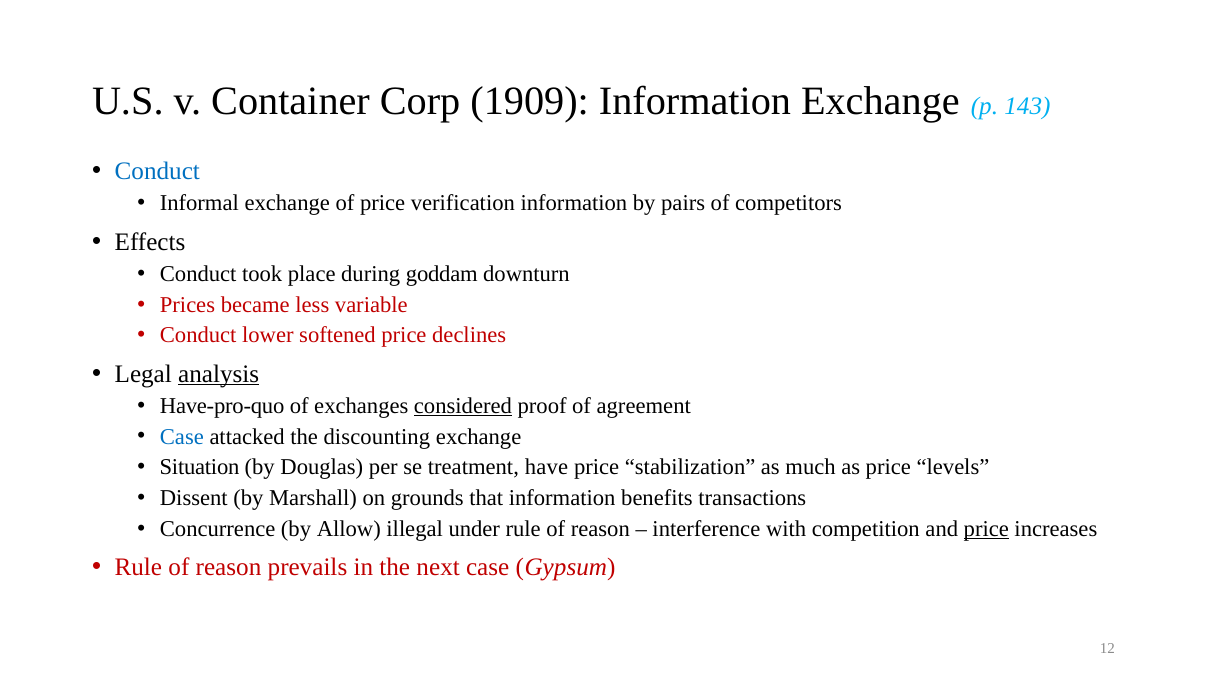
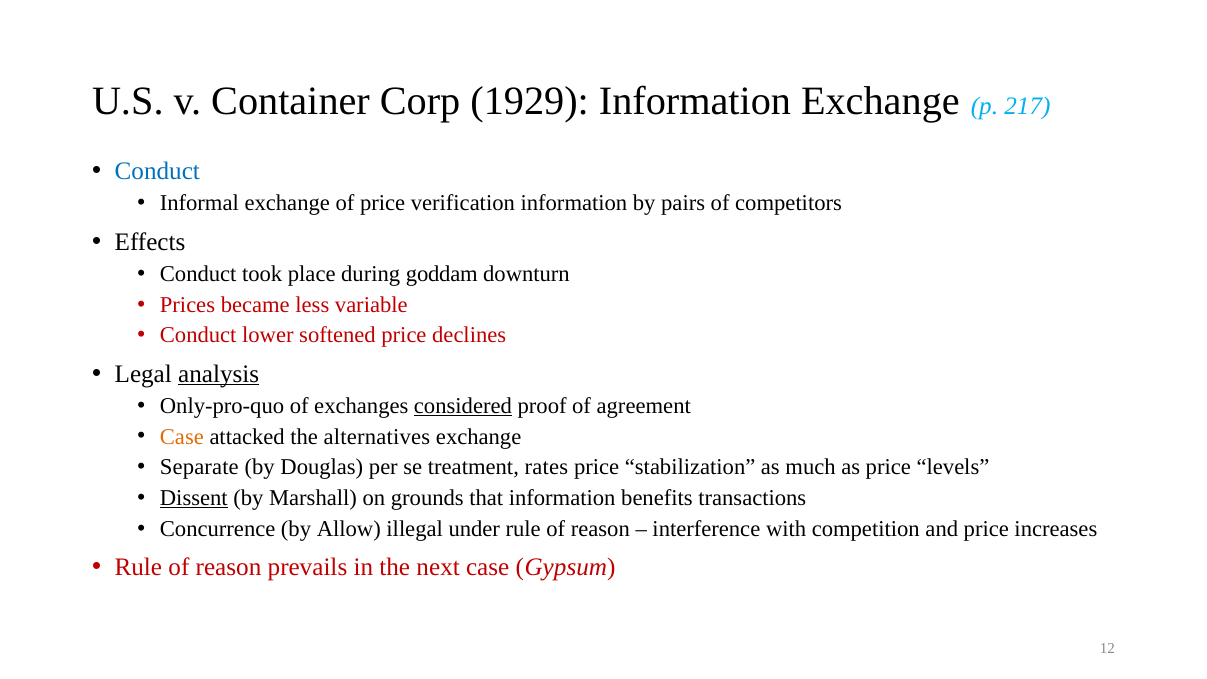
1909: 1909 -> 1929 (530, 101)
143: 143 -> 217 (1027, 106)
Have-pro-quo: Have-pro-quo -> Only-pro-quo (222, 406)
Case colour: blue -> orange (182, 437)
discounting: discounting -> alternatives (377, 437)
Situation: Situation -> Separate (199, 467)
have: have -> rates (546, 467)
Dissent underline: none -> present (194, 498)
price underline: present -> none (986, 529)
